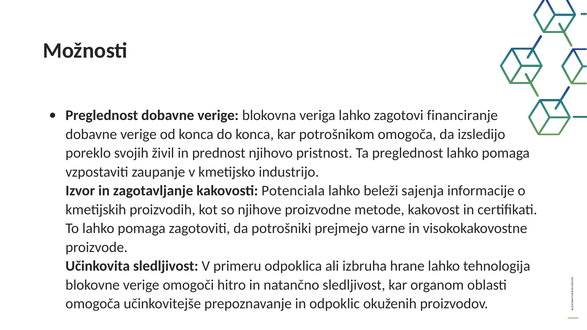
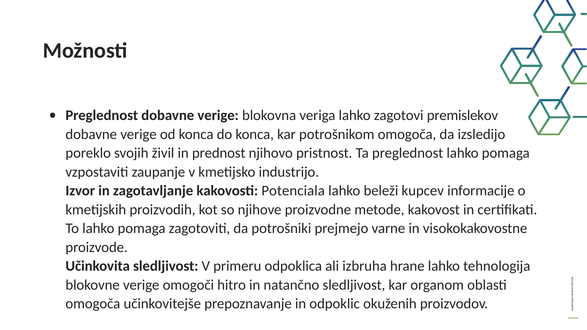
financiranje: financiranje -> premislekov (462, 115)
sajenja: sajenja -> kupcev (423, 191)
